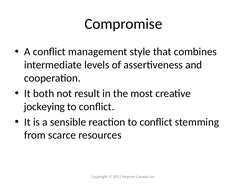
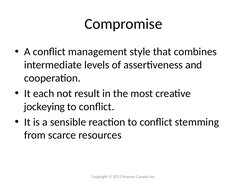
both: both -> each (44, 94)
